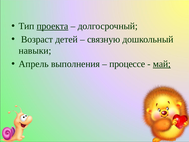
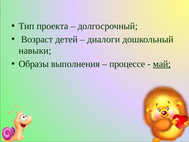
проекта underline: present -> none (52, 26)
связную: связную -> диалоги (104, 39)
Апрель: Апрель -> Образы (34, 64)
